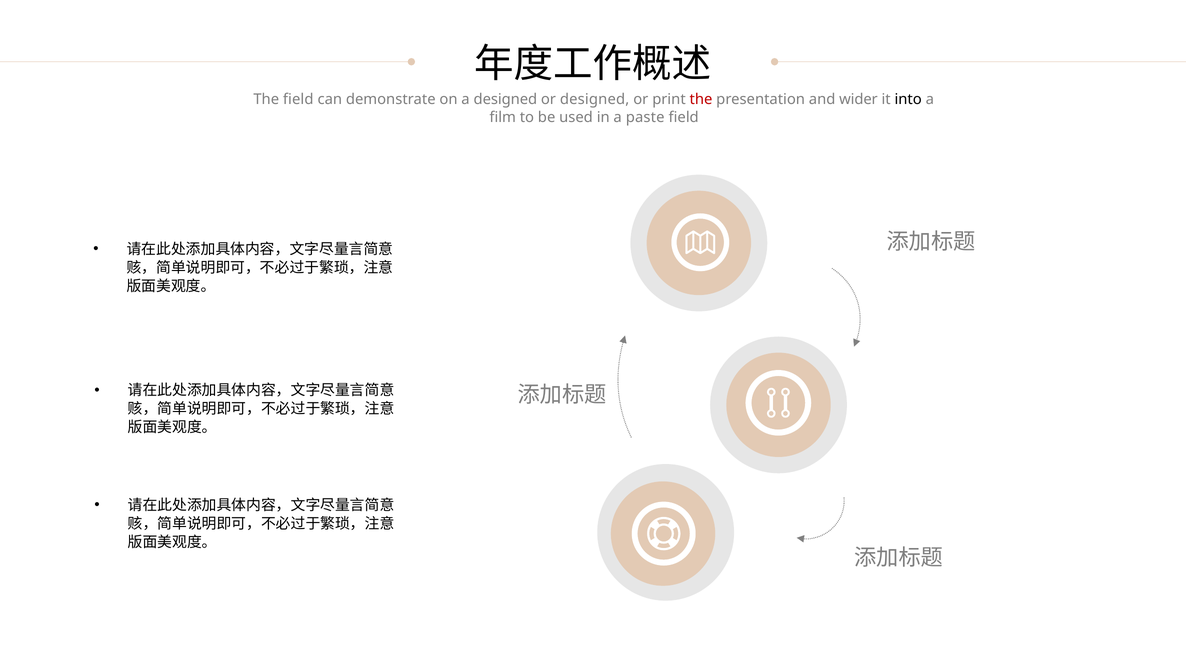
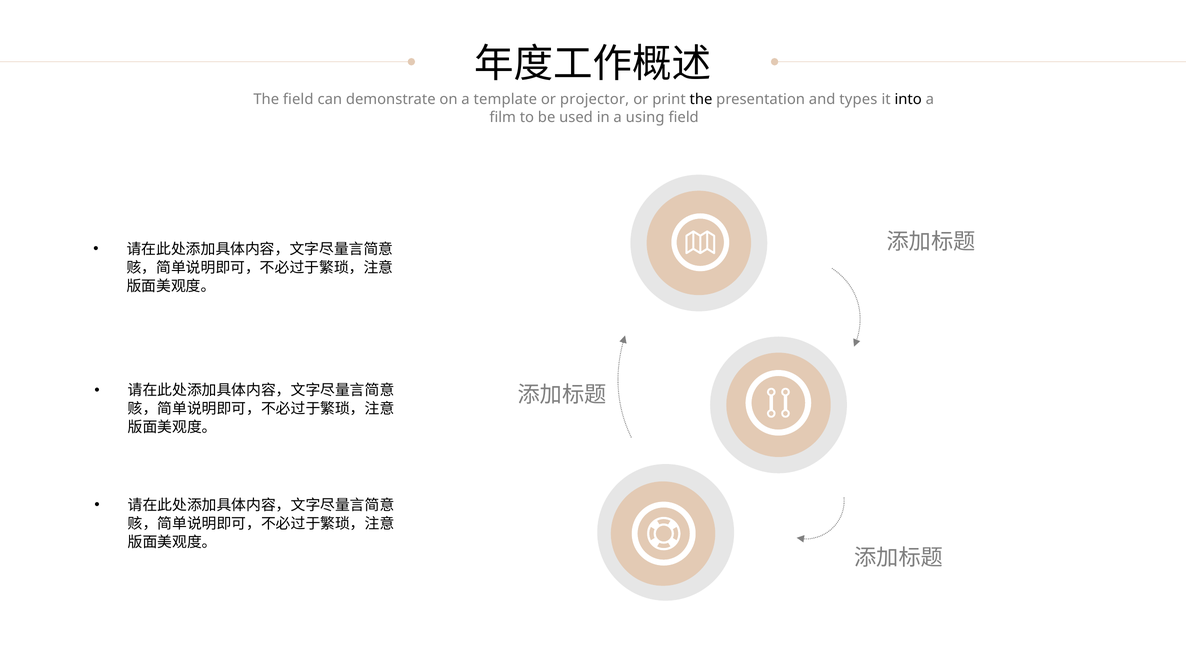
a designed: designed -> template (505, 99)
or designed: designed -> projector (595, 99)
the colour: red -> black (701, 99)
wider: wider -> types (858, 99)
paste: paste -> using (645, 117)
